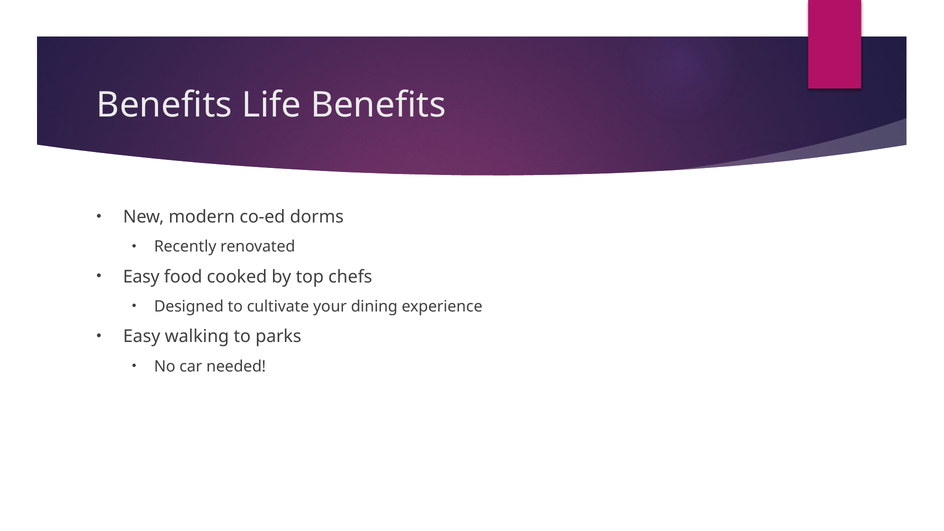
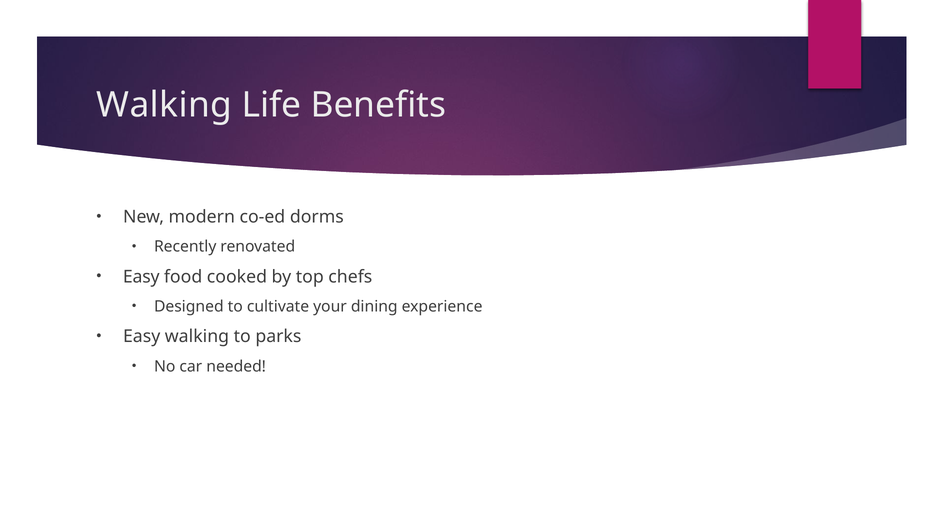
Benefits: Benefits -> Walking (164, 105)
